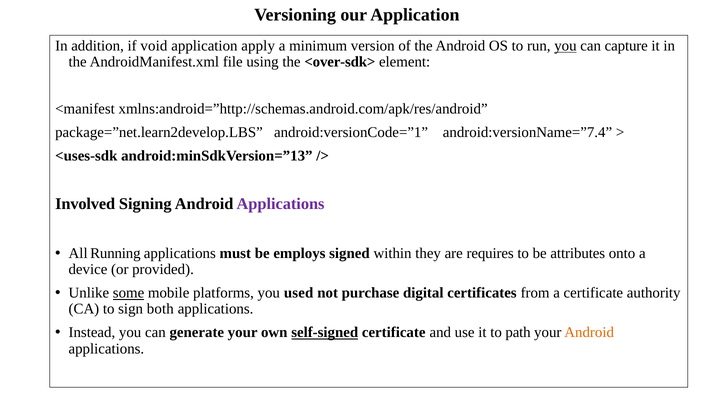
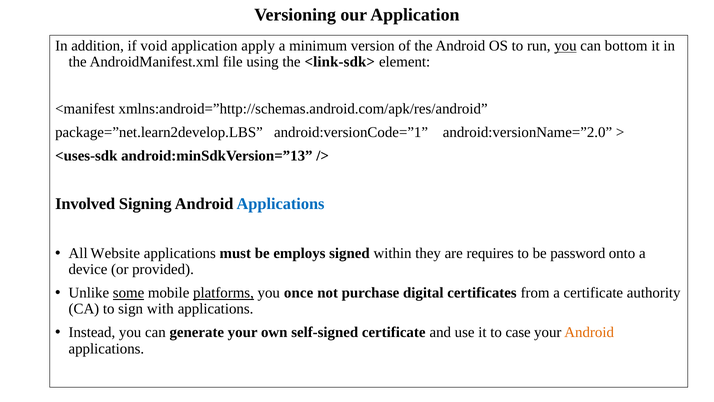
capture: capture -> bottom (626, 46)
<over-sdk>: <over-sdk> -> <link-sdk> (340, 62)
android:versionName=”7.4: android:versionName=”7.4 -> android:versionName=”2.0 (527, 132)
Applications colour: purple -> blue (281, 204)
Running: Running -> Website (115, 253)
attributes: attributes -> password (578, 253)
platforms underline: none -> present (223, 293)
used: used -> once (299, 293)
both: both -> with (160, 309)
self-signed underline: present -> none (325, 332)
path: path -> case (518, 332)
